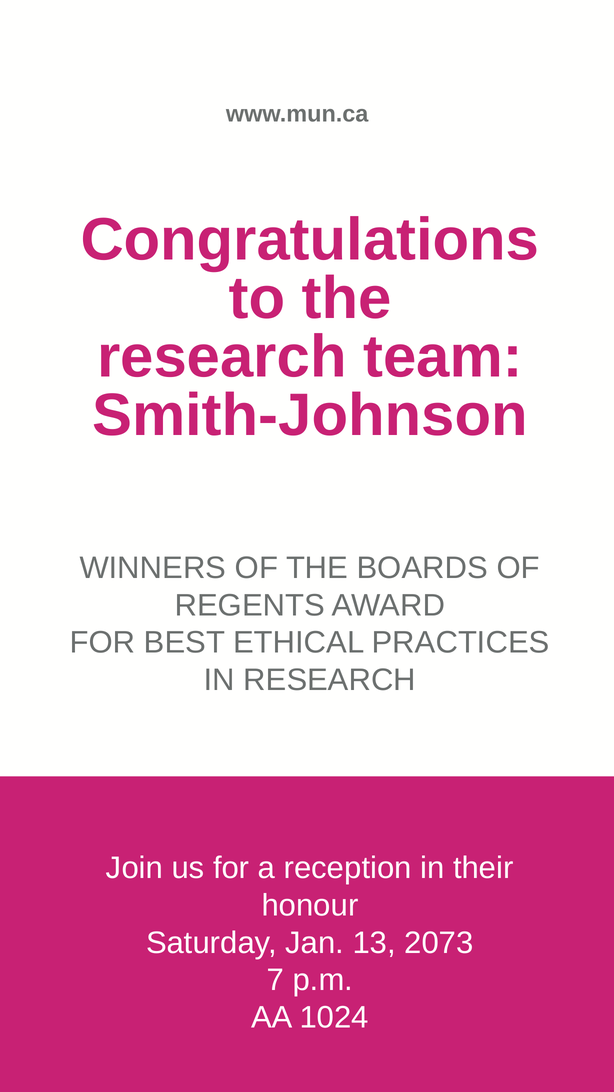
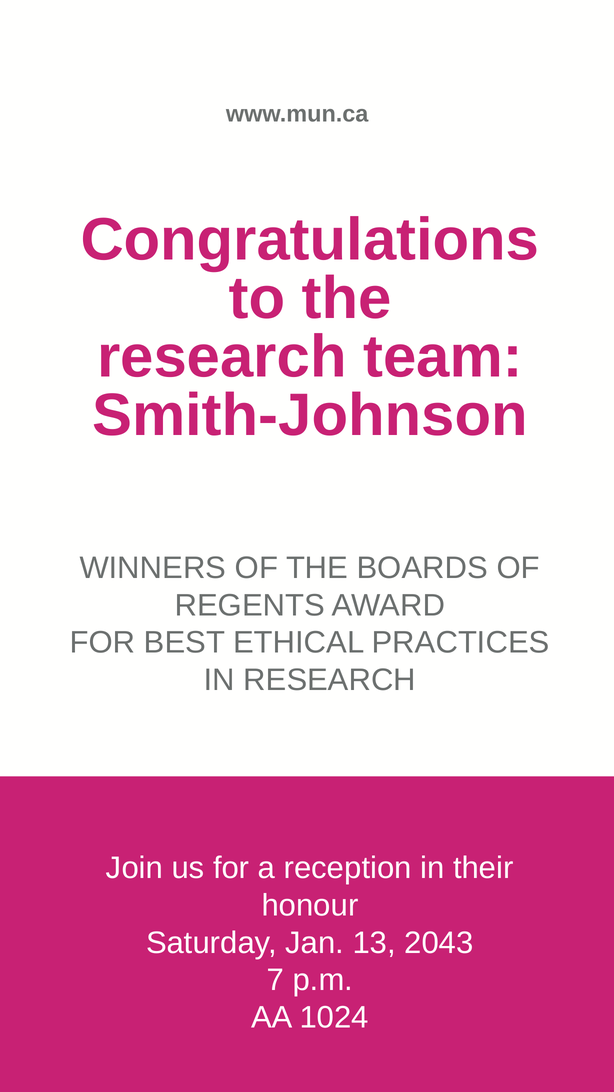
2073: 2073 -> 2043 (439, 942)
